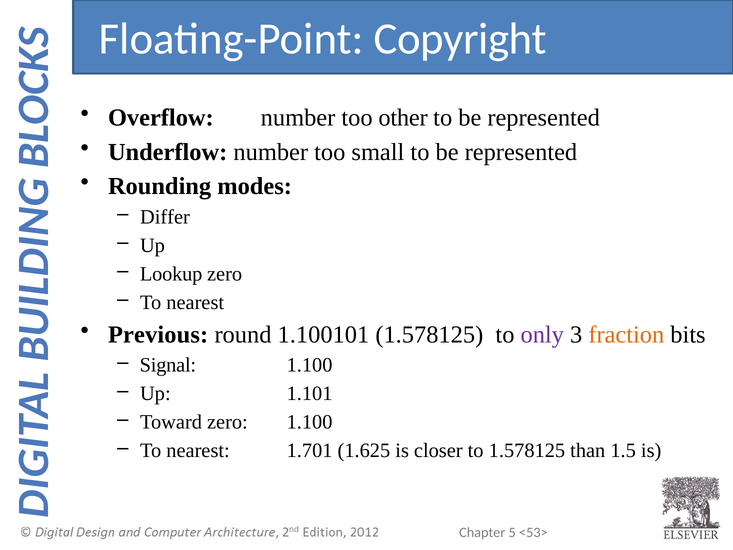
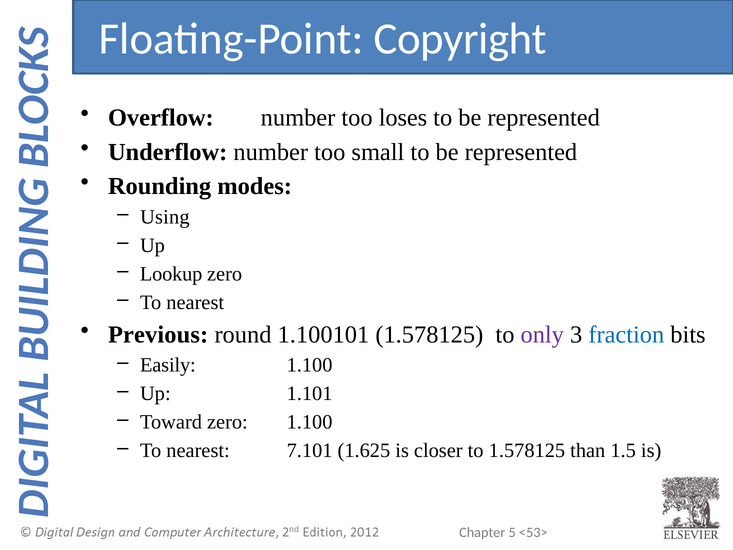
other: other -> loses (403, 118)
Differ: Differ -> Using (165, 217)
fraction colour: orange -> blue (626, 334)
Signal: Signal -> Easily (168, 365)
1.701: 1.701 -> 7.101 (310, 451)
